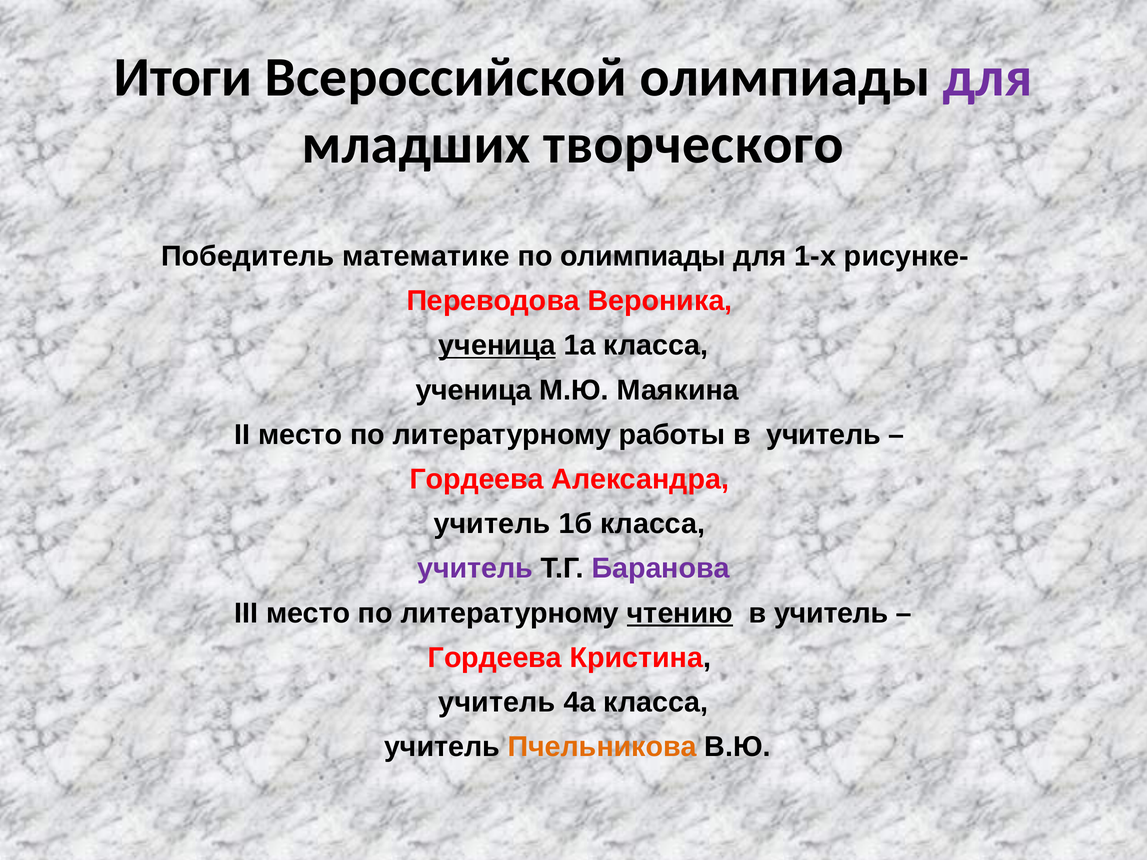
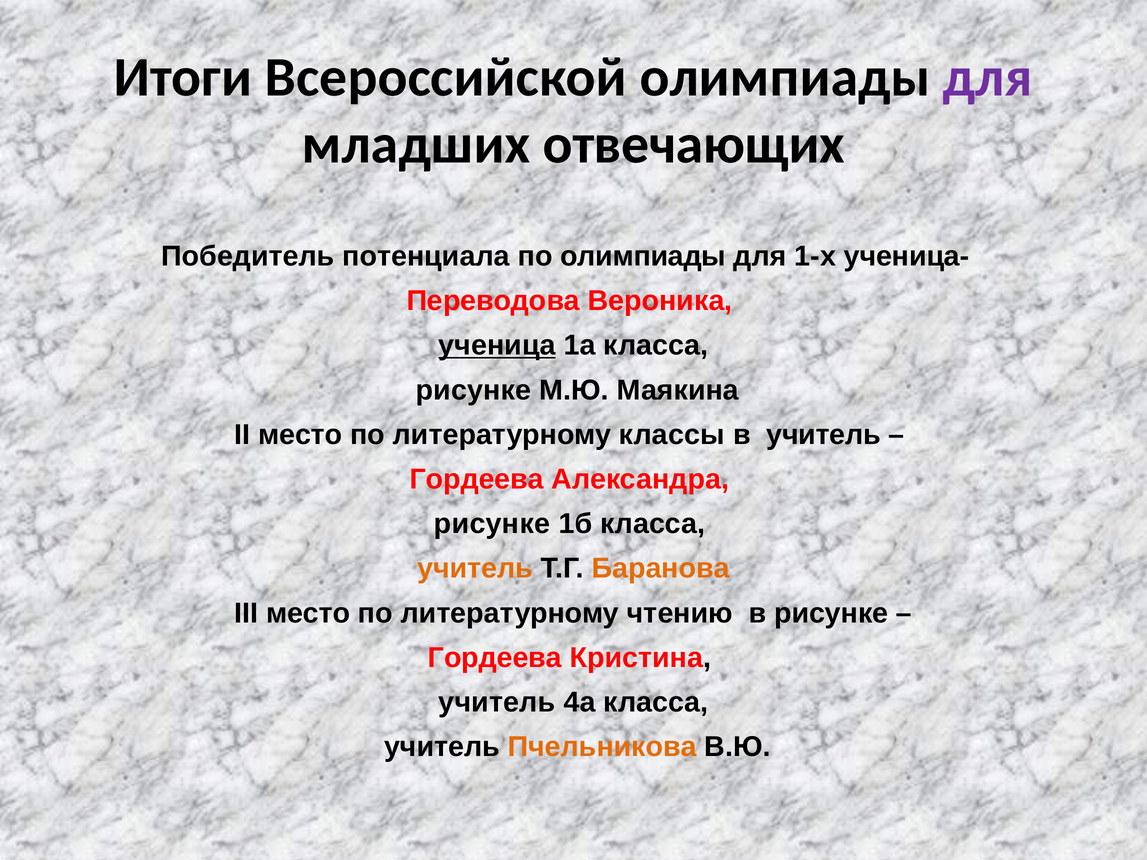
творческого: творческого -> отвечающих (694, 144)
математике: математике -> потенциала (426, 256)
рисунке-: рисунке- -> ученица- (907, 256)
ученица: ученица -> рисунке (473, 390)
работы: работы -> классы (672, 435)
учитель: учитель -> рисунке (492, 524)
учитель colour: purple -> orange (475, 569)
Баранова colour: purple -> orange (661, 569)
чтению underline: present -> none (680, 613)
учитель: учитель -> рисунке (831, 613)
